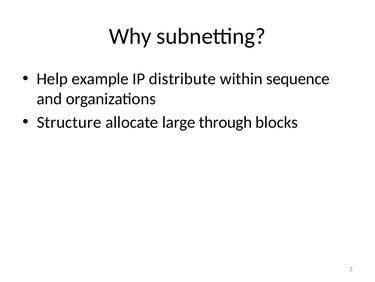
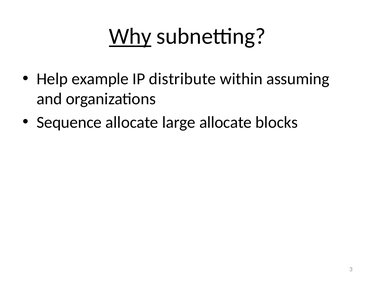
Why underline: none -> present (130, 36)
sequence: sequence -> assuming (298, 79)
Structure: Structure -> Sequence (69, 122)
large through: through -> allocate (226, 122)
